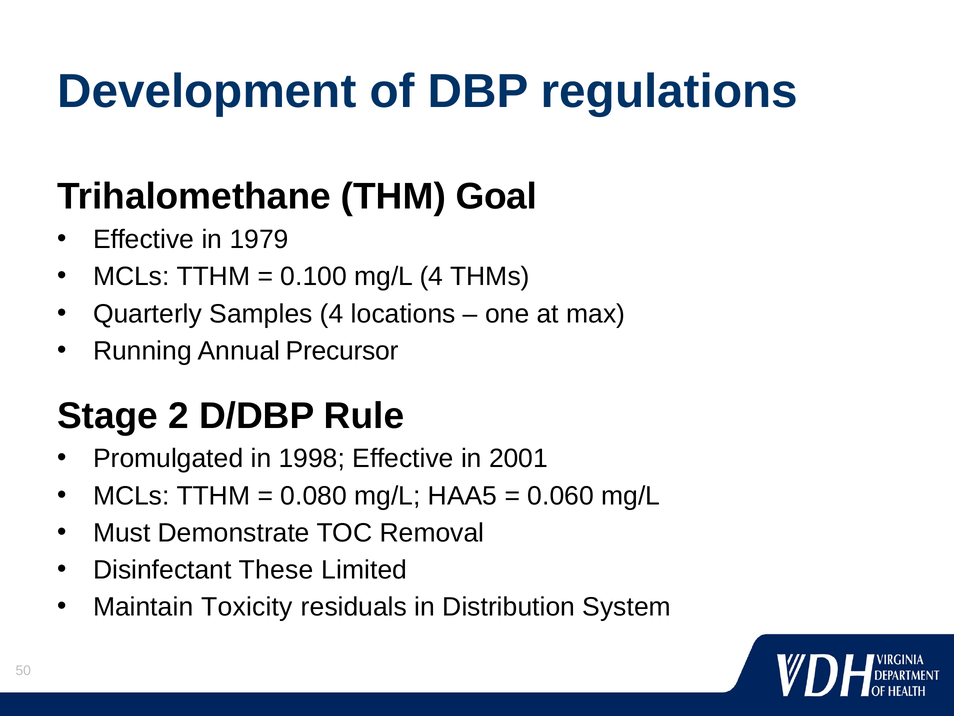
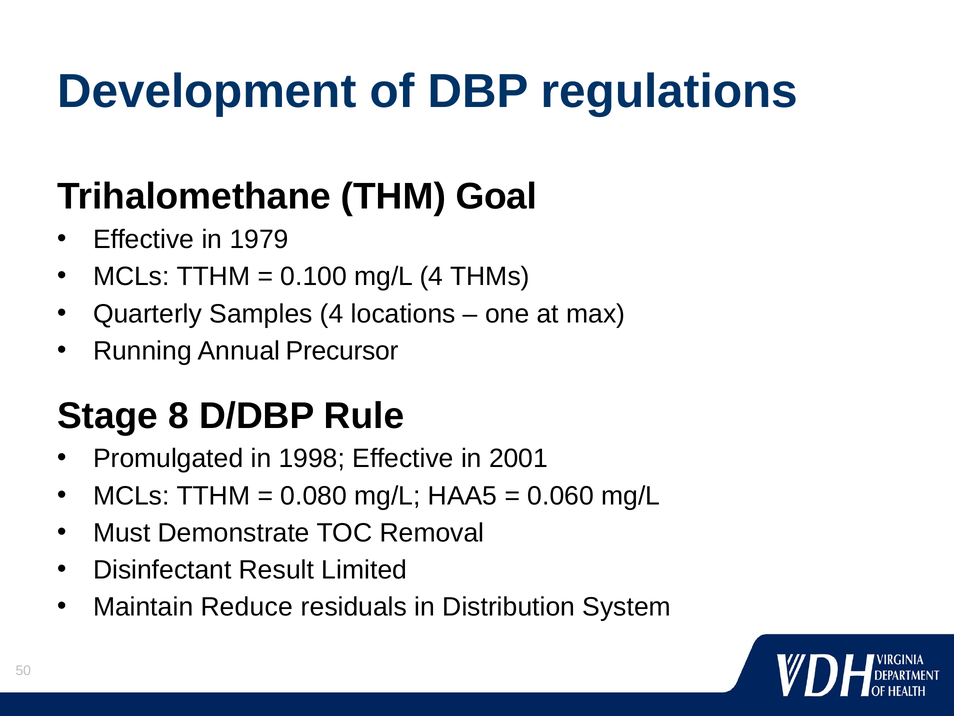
2: 2 -> 8 (179, 416)
These: These -> Result (276, 570)
Toxicity: Toxicity -> Reduce (247, 607)
